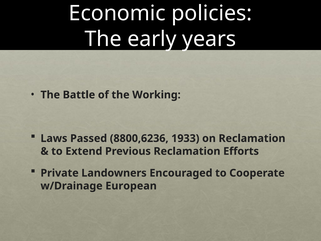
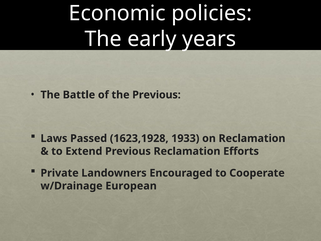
the Working: Working -> Previous (156, 95)
8800,6236: 8800,6236 -> 1623,1928 (139, 138)
